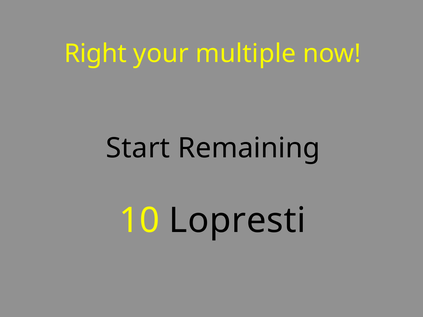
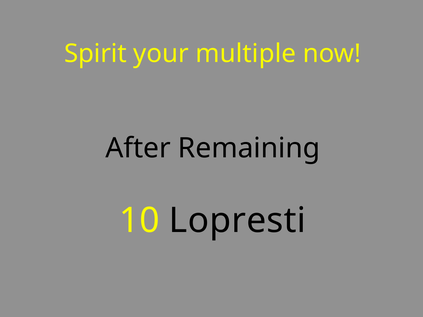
Right: Right -> Spirit (95, 54)
Start: Start -> After (138, 148)
